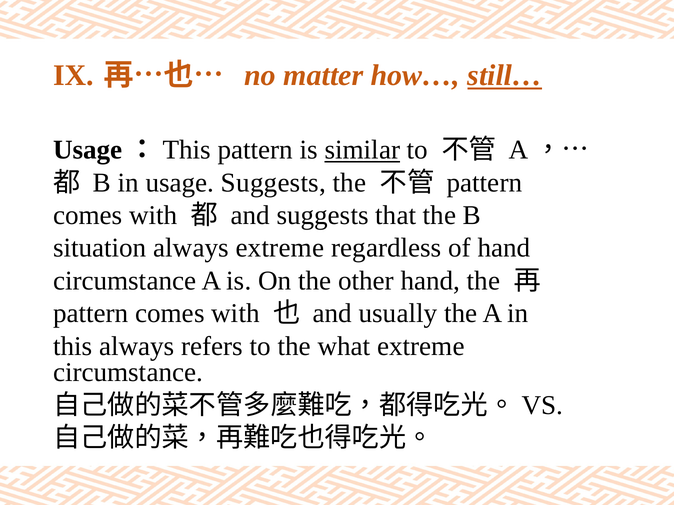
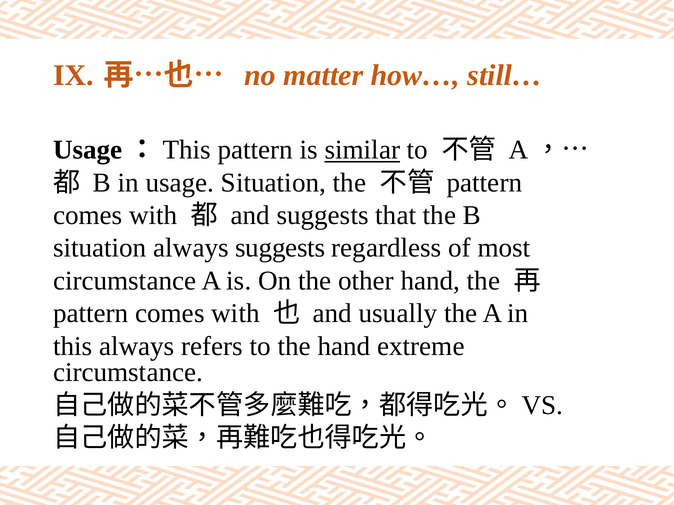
still… underline: present -> none (505, 76)
usage Suggests: Suggests -> Situation (273, 183)
always extreme: extreme -> suggests (280, 248)
of hand: hand -> most (504, 248)
the what: what -> hand (344, 346)
